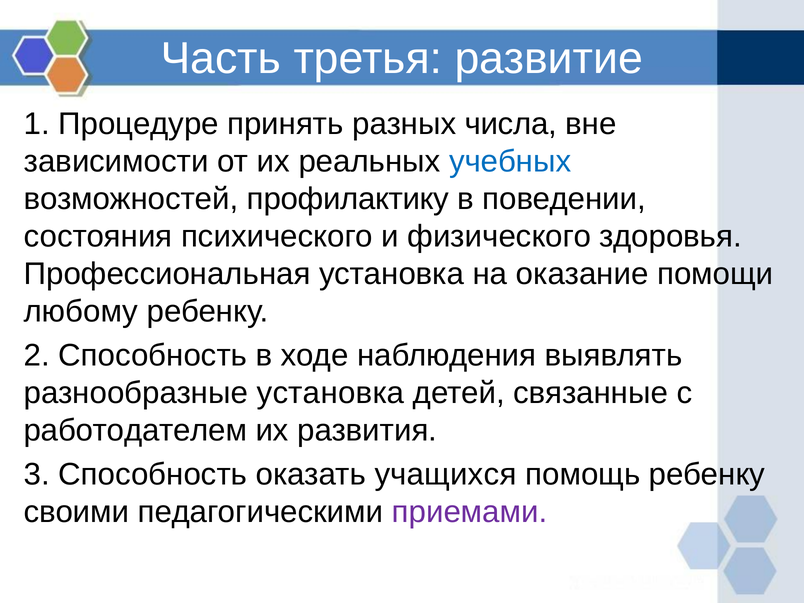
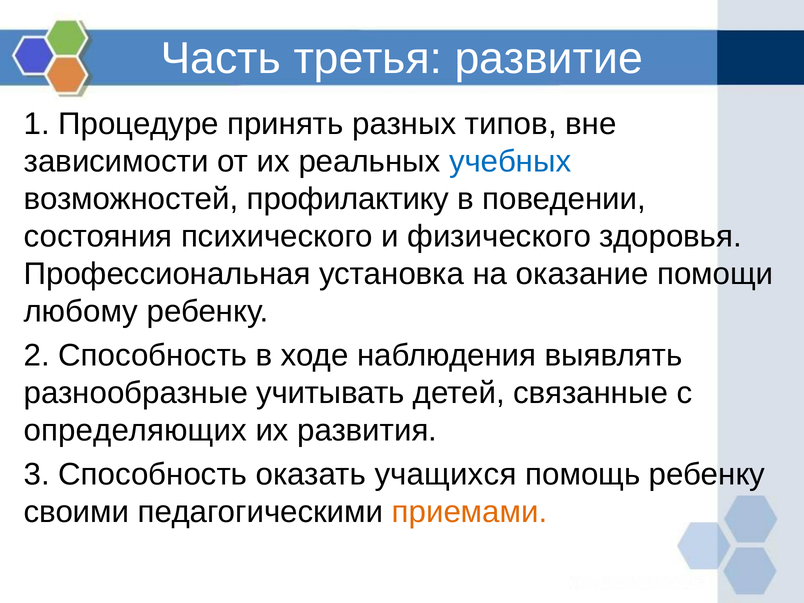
числа: числа -> типов (511, 124)
разнообразные установка: установка -> учитывать (331, 393)
работодателем: работодателем -> определяющих (135, 431)
приемами colour: purple -> orange (470, 512)
